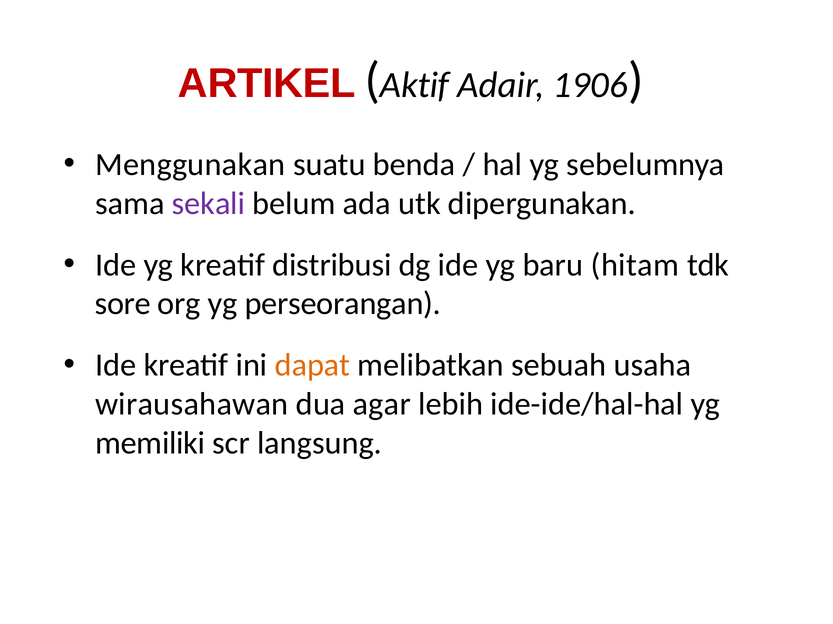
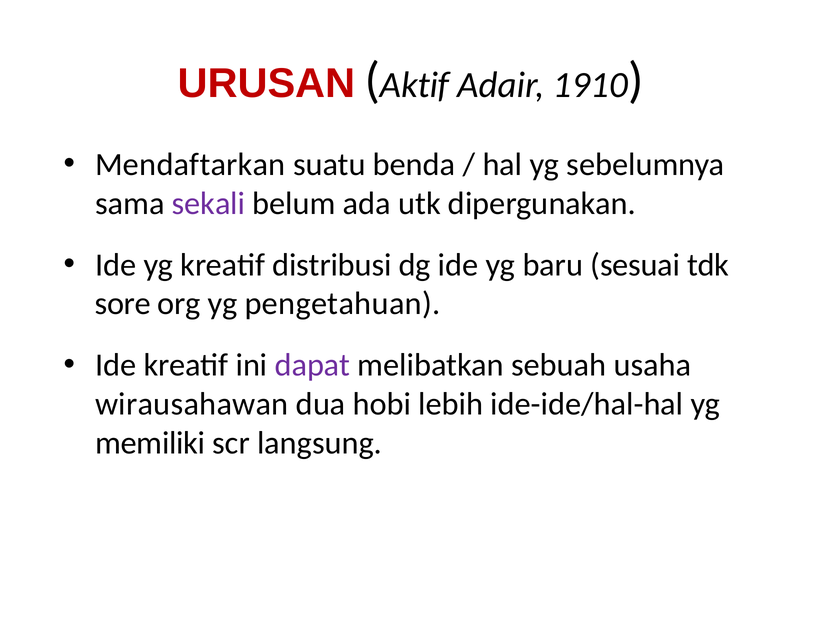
ARTIKEL: ARTIKEL -> URUSAN (267, 84)
1906: 1906 -> 1910 (590, 85)
Menggunakan: Menggunakan -> Mendaftarkan (190, 165)
hitam: hitam -> sesuai (635, 265)
perseorangan: perseorangan -> pengetahuan (343, 304)
dapat colour: orange -> purple (312, 366)
agar: agar -> hobi (382, 405)
